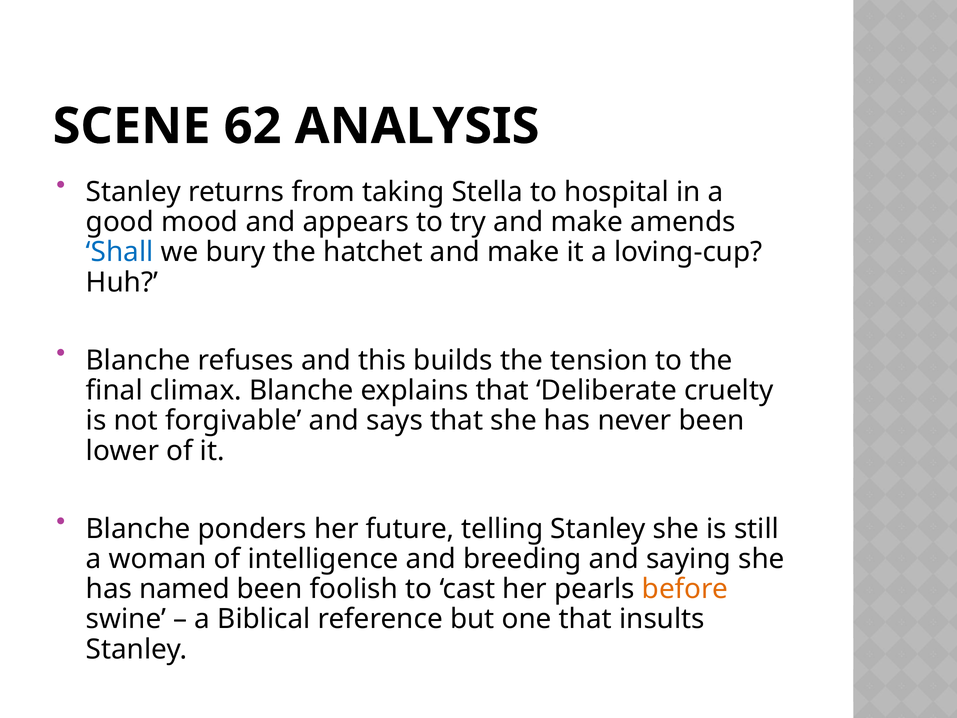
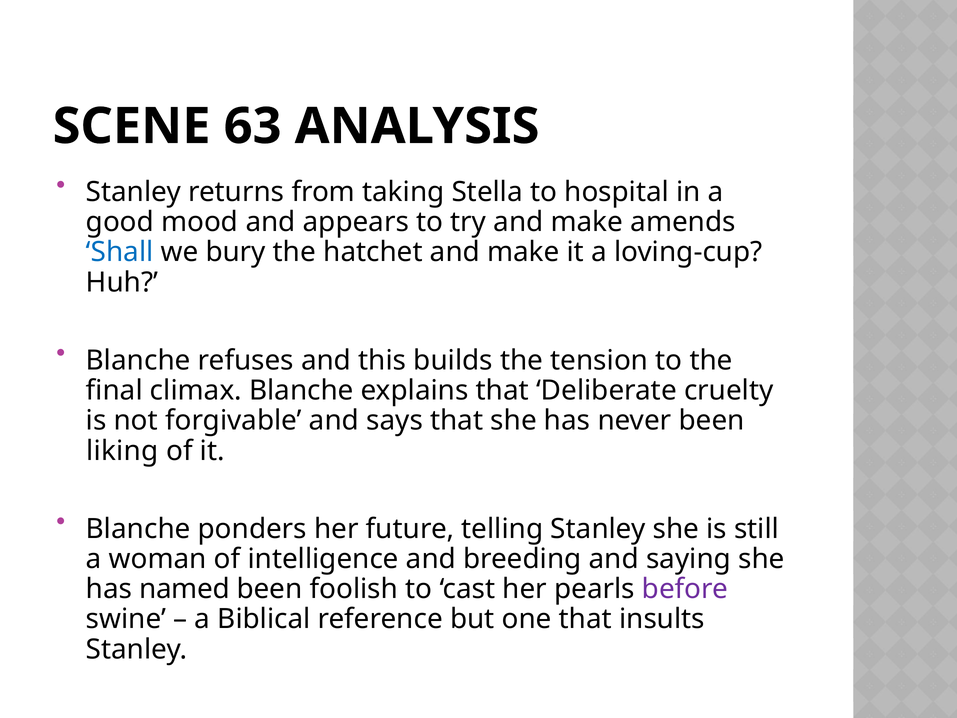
62: 62 -> 63 (253, 126)
lower: lower -> liking (122, 451)
before colour: orange -> purple (685, 589)
